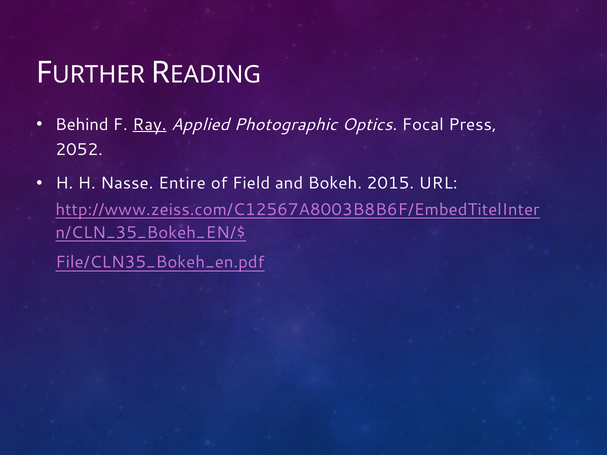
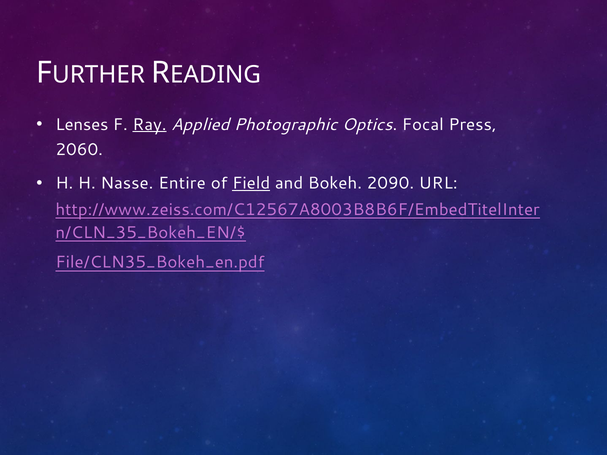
Behind: Behind -> Lenses (82, 125)
2052: 2052 -> 2060 (79, 150)
Field underline: none -> present (251, 184)
2015: 2015 -> 2090 (390, 184)
